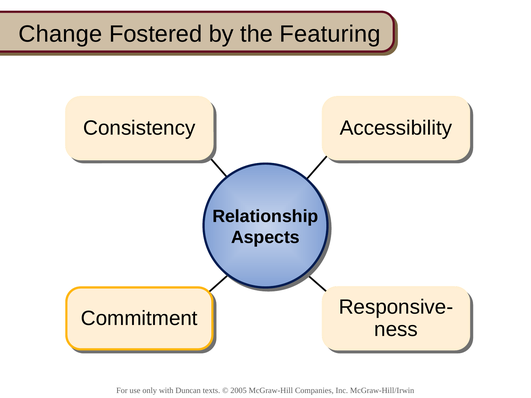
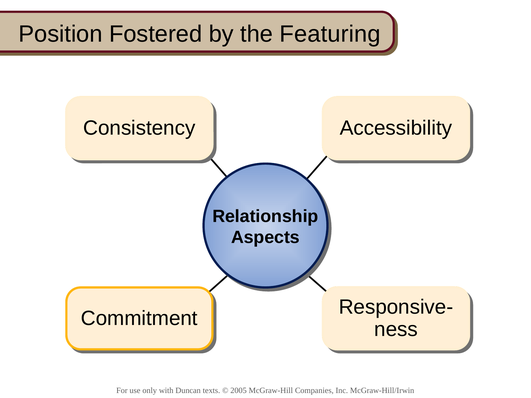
Change: Change -> Position (61, 34)
